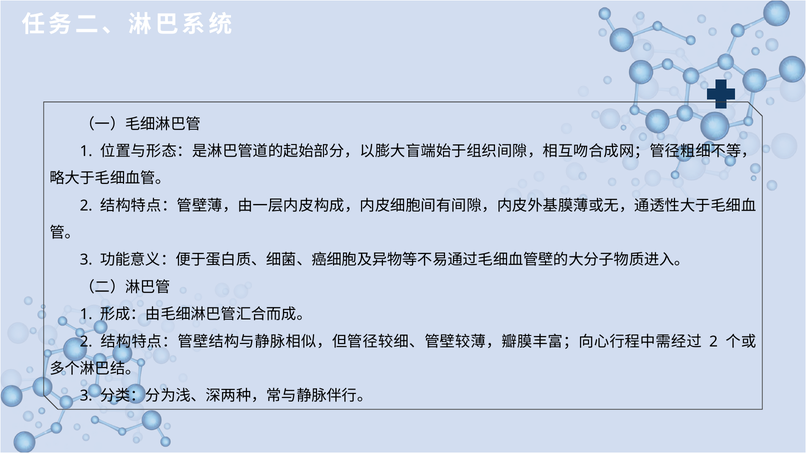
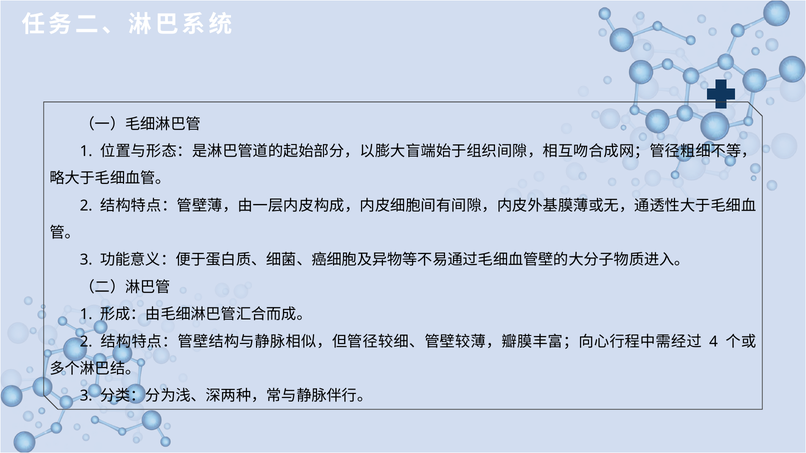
2: 2 -> 4 (714, 342)
